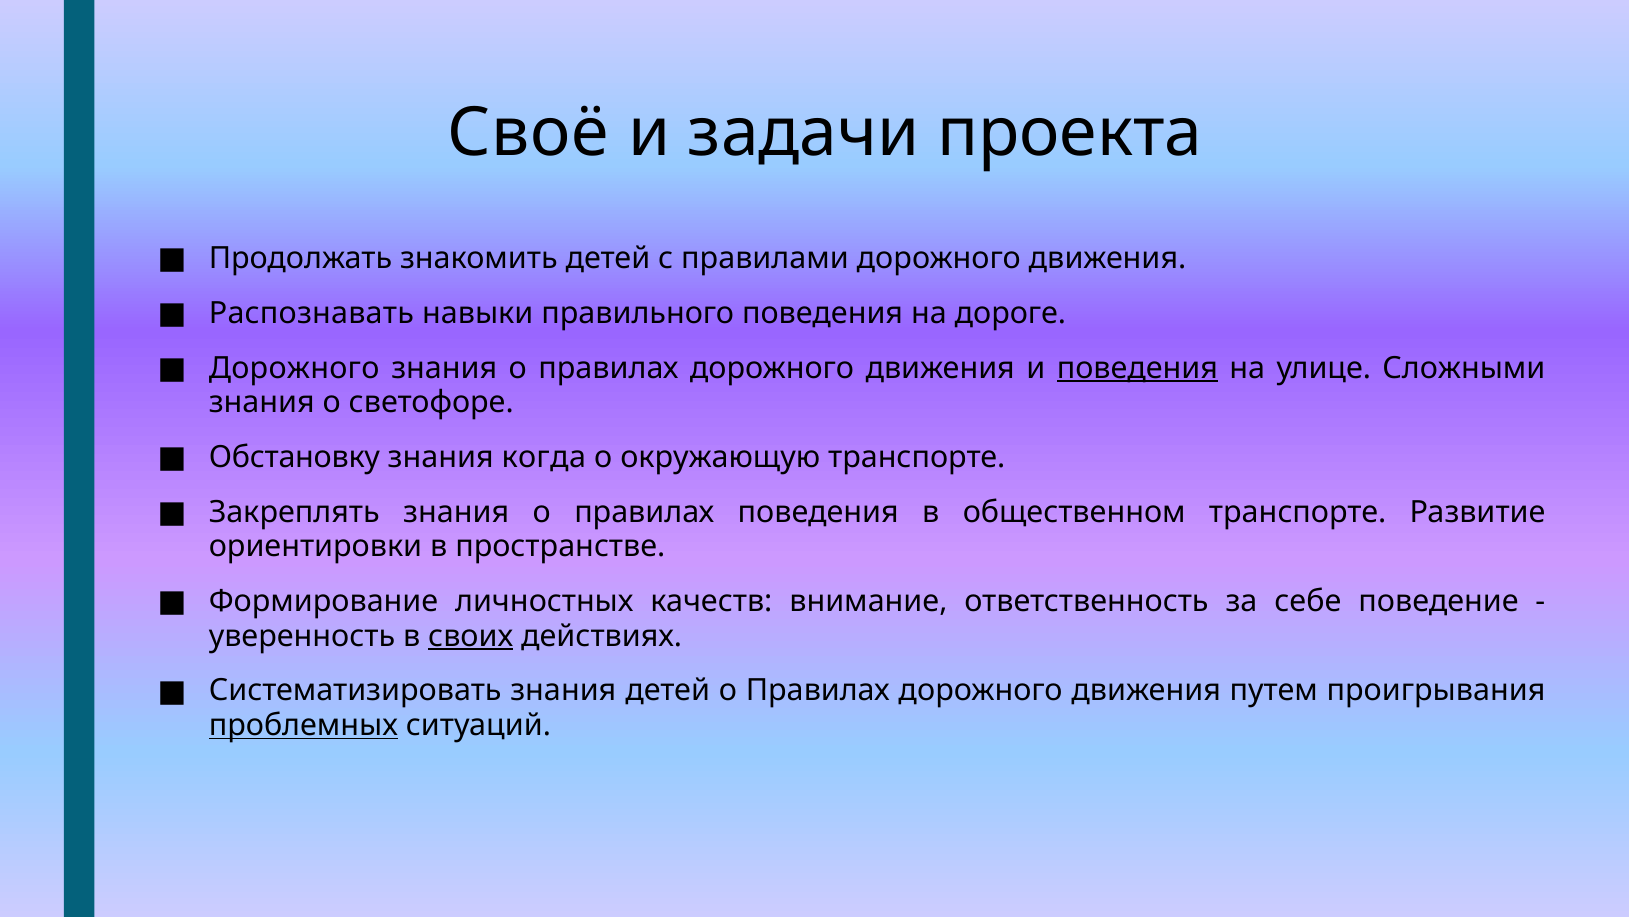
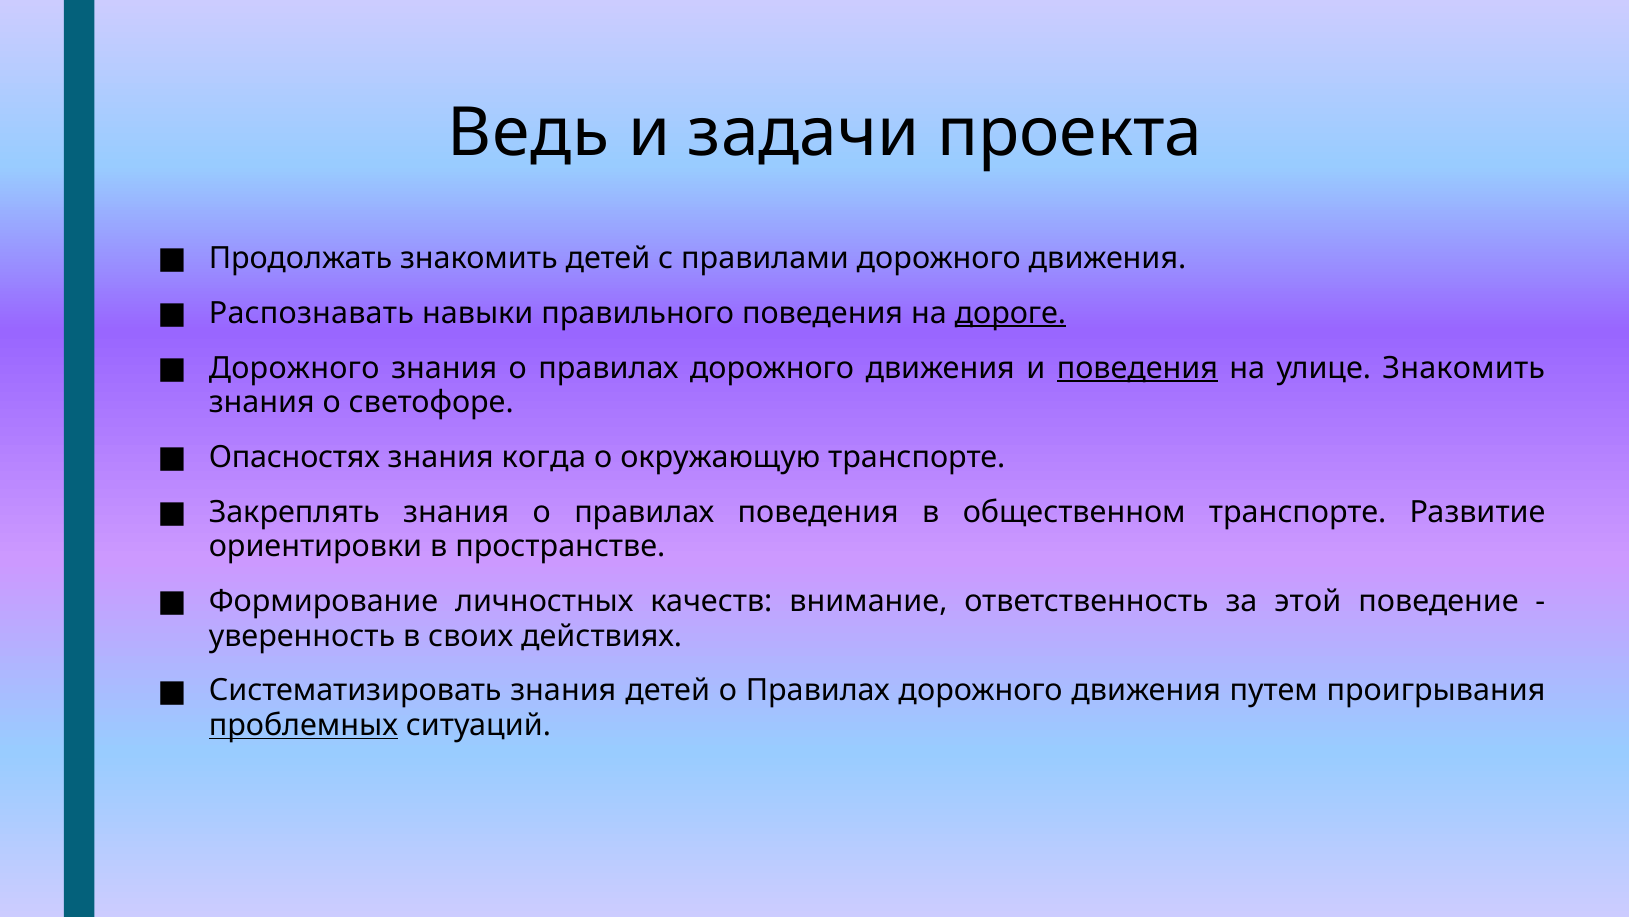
Своё: Своё -> Ведь (528, 133)
дороге underline: none -> present (1010, 313)
улице Сложными: Сложными -> Знакомить (1464, 368)
Обстановку: Обстановку -> Опасностях (294, 457)
себе: себе -> этой (1308, 601)
своих underline: present -> none (471, 636)
